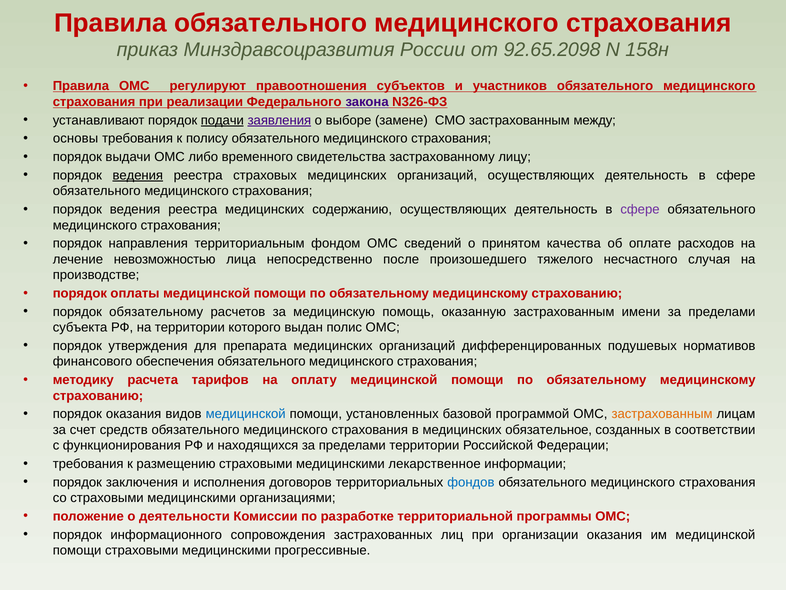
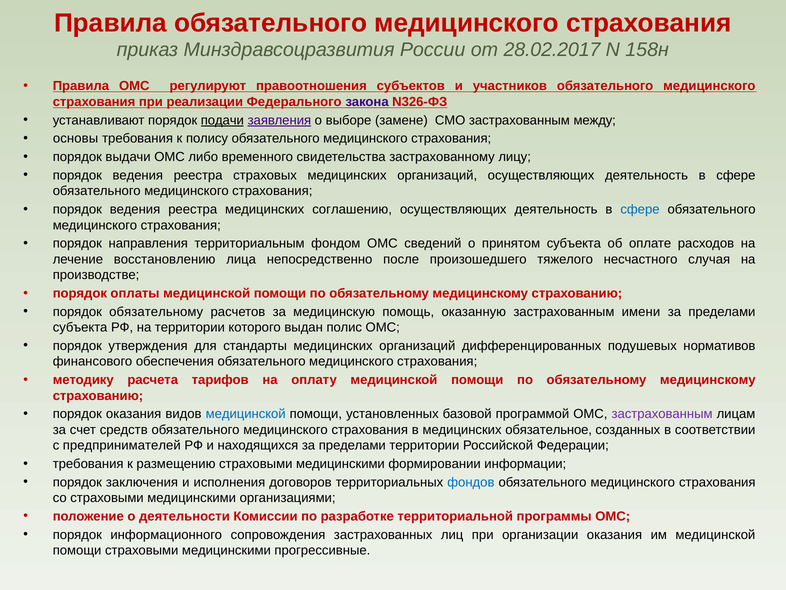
92.65.2098: 92.65.2098 -> 28.02.2017 (552, 50)
ведения underline: present -> none (138, 175)
содержанию: содержанию -> соглашению (352, 209)
сфере colour: purple -> blue (640, 209)
принятом качества: качества -> субъекта (574, 243)
невозможностью: невозможностью -> восстановлению (165, 259)
препарата: препарата -> стандарты (255, 346)
застрахованным colour: orange -> purple (662, 414)
функционирования: функционирования -> предпринимателей (122, 445)
лекарственное: лекарственное -> формировании (435, 464)
